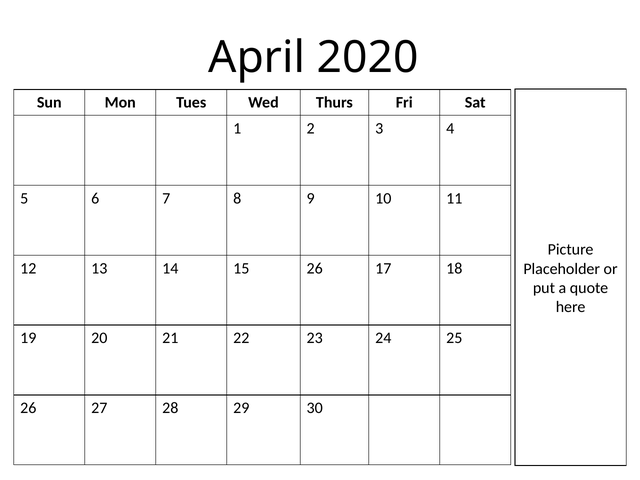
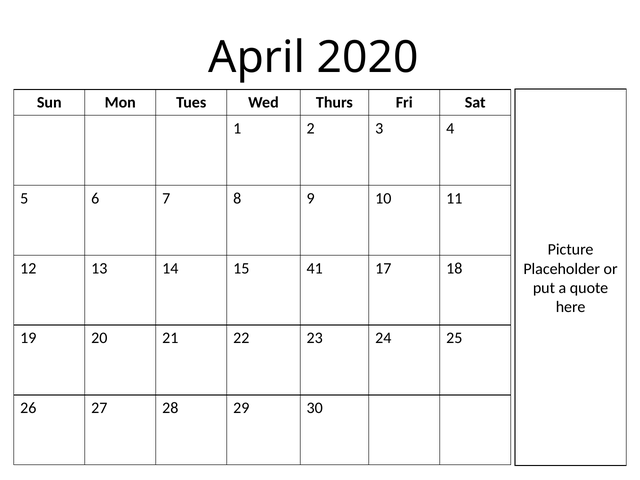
15 26: 26 -> 41 (315, 268)
